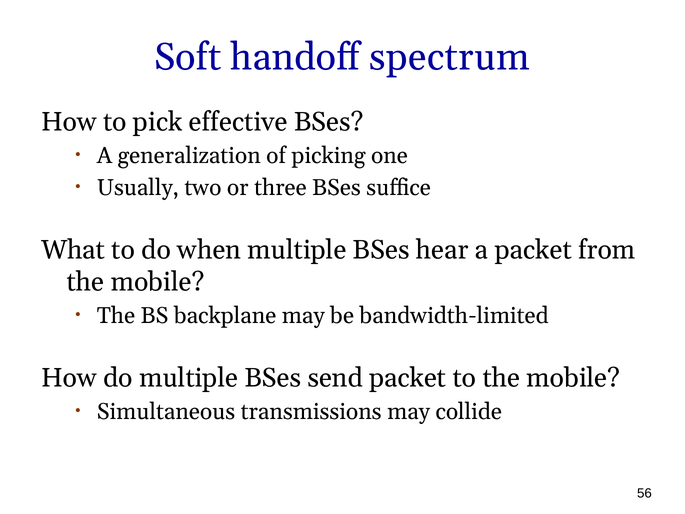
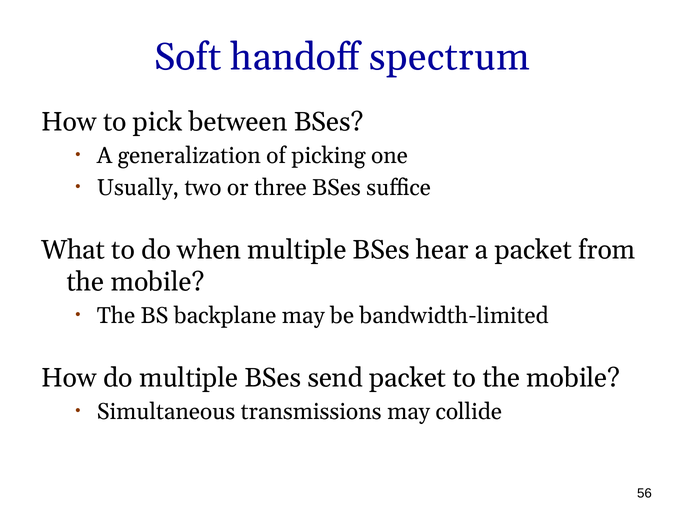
effective: effective -> between (238, 122)
